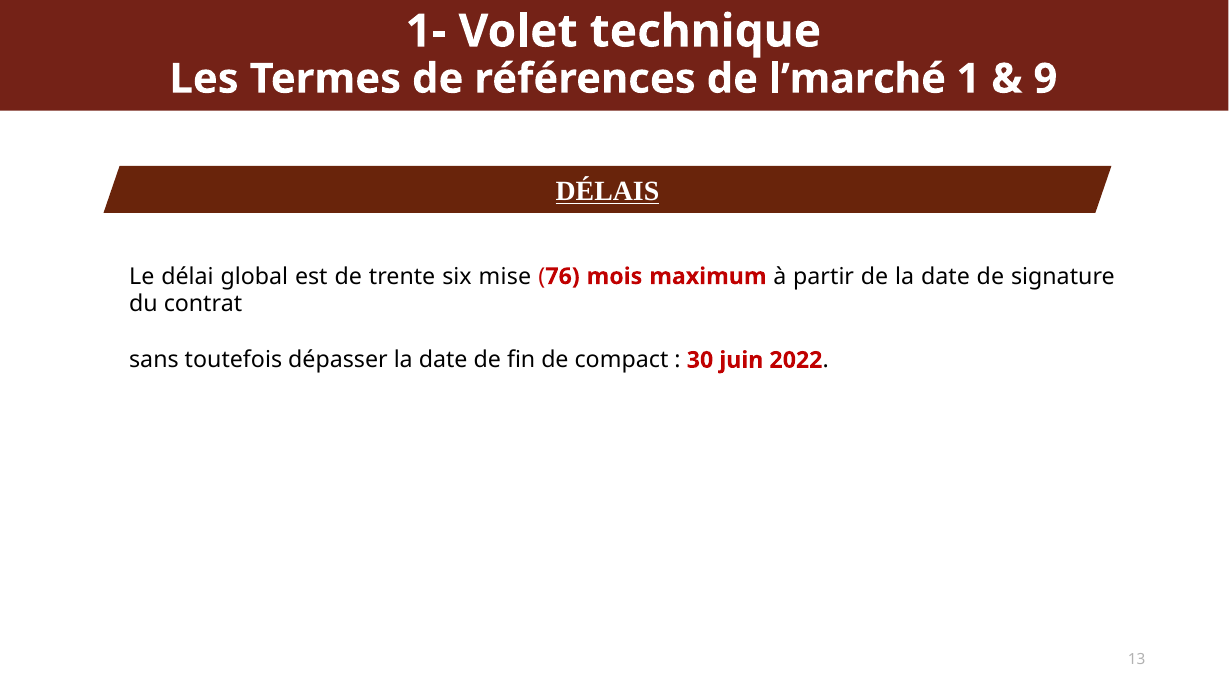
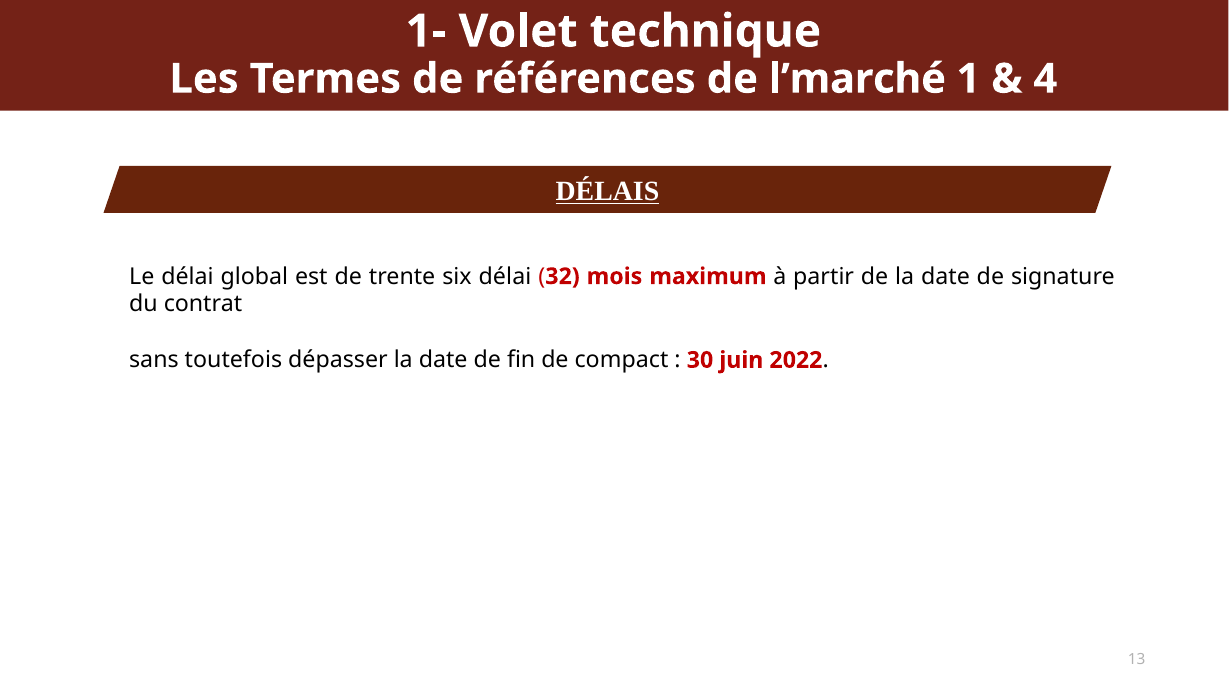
9: 9 -> 4 (1045, 79)
six mise: mise -> délai (505, 276)
76: 76 -> 32 (563, 276)
